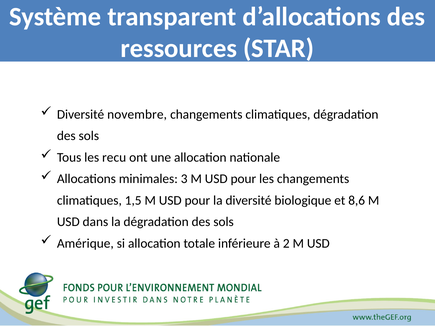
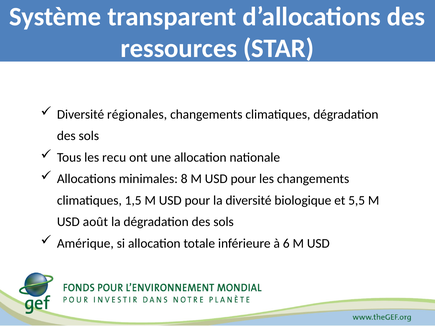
novembre: novembre -> régionales (137, 115)
3: 3 -> 8 (184, 179)
8,6: 8,6 -> 5,5 (357, 201)
dans: dans -> août (95, 222)
2: 2 -> 6 (286, 244)
